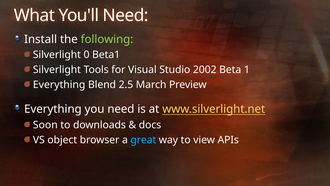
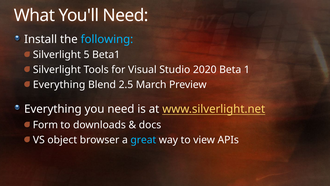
following colour: light green -> light blue (107, 39)
0: 0 -> 5 (87, 55)
2002: 2002 -> 2020 (205, 70)
Soon: Soon -> Form (45, 125)
